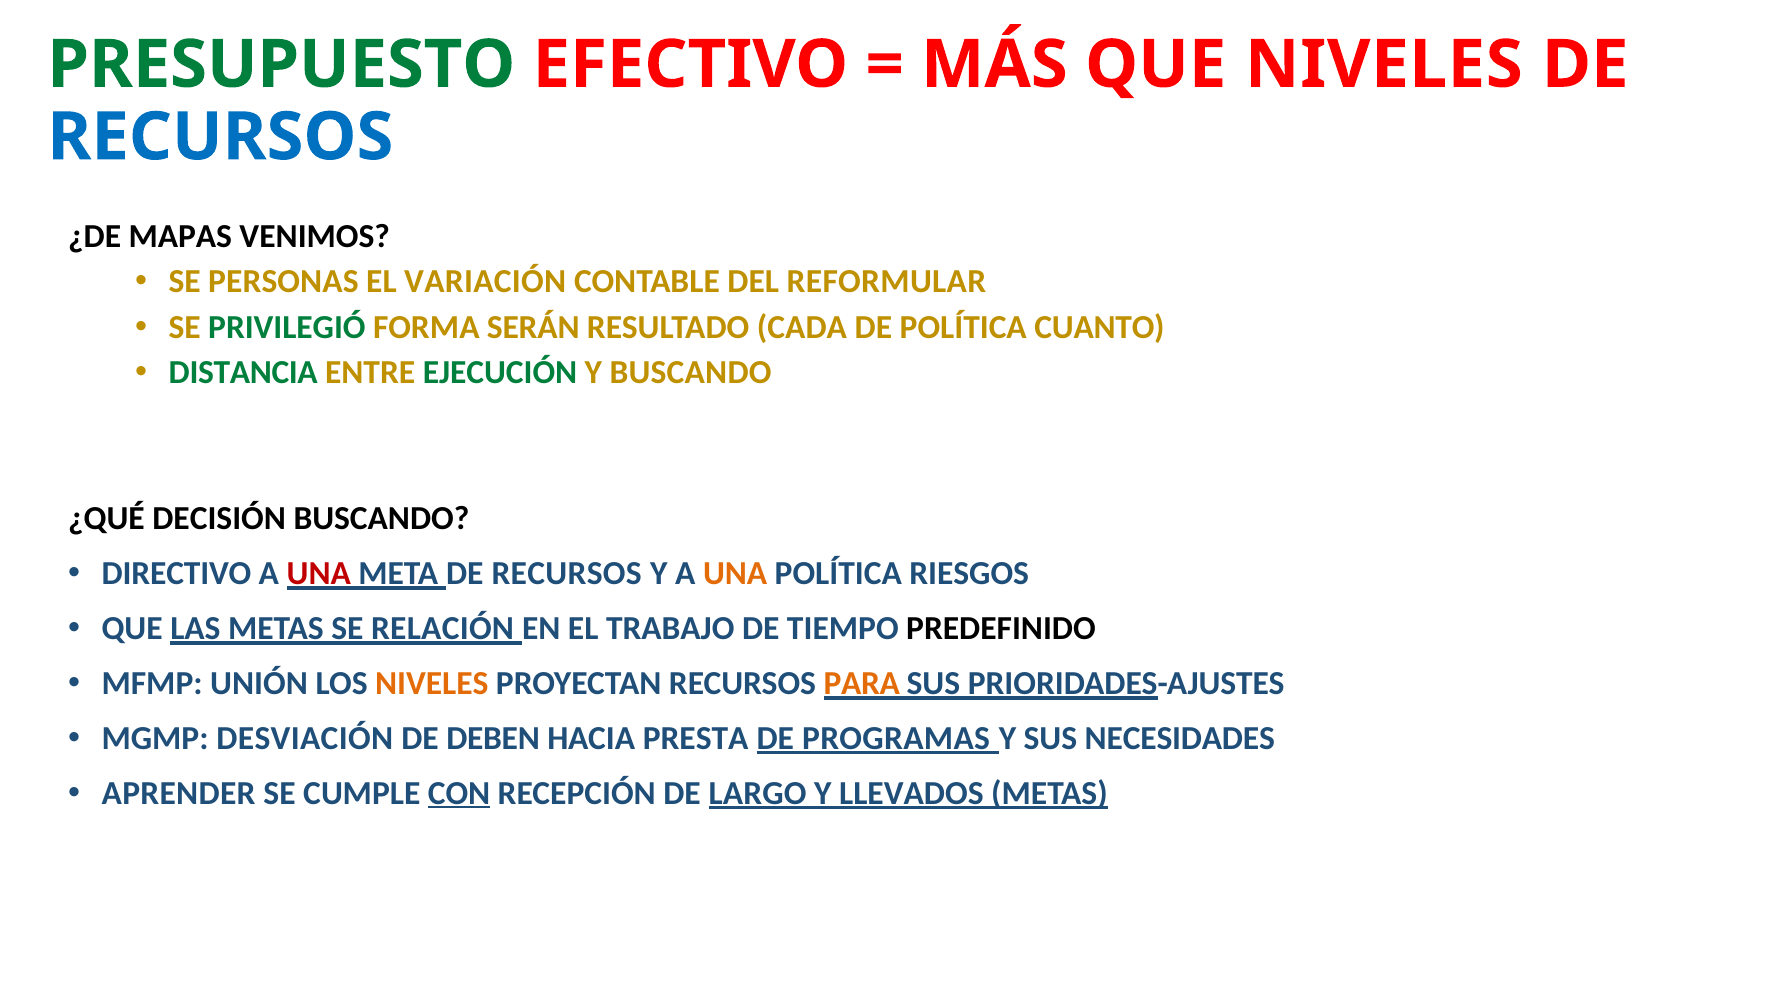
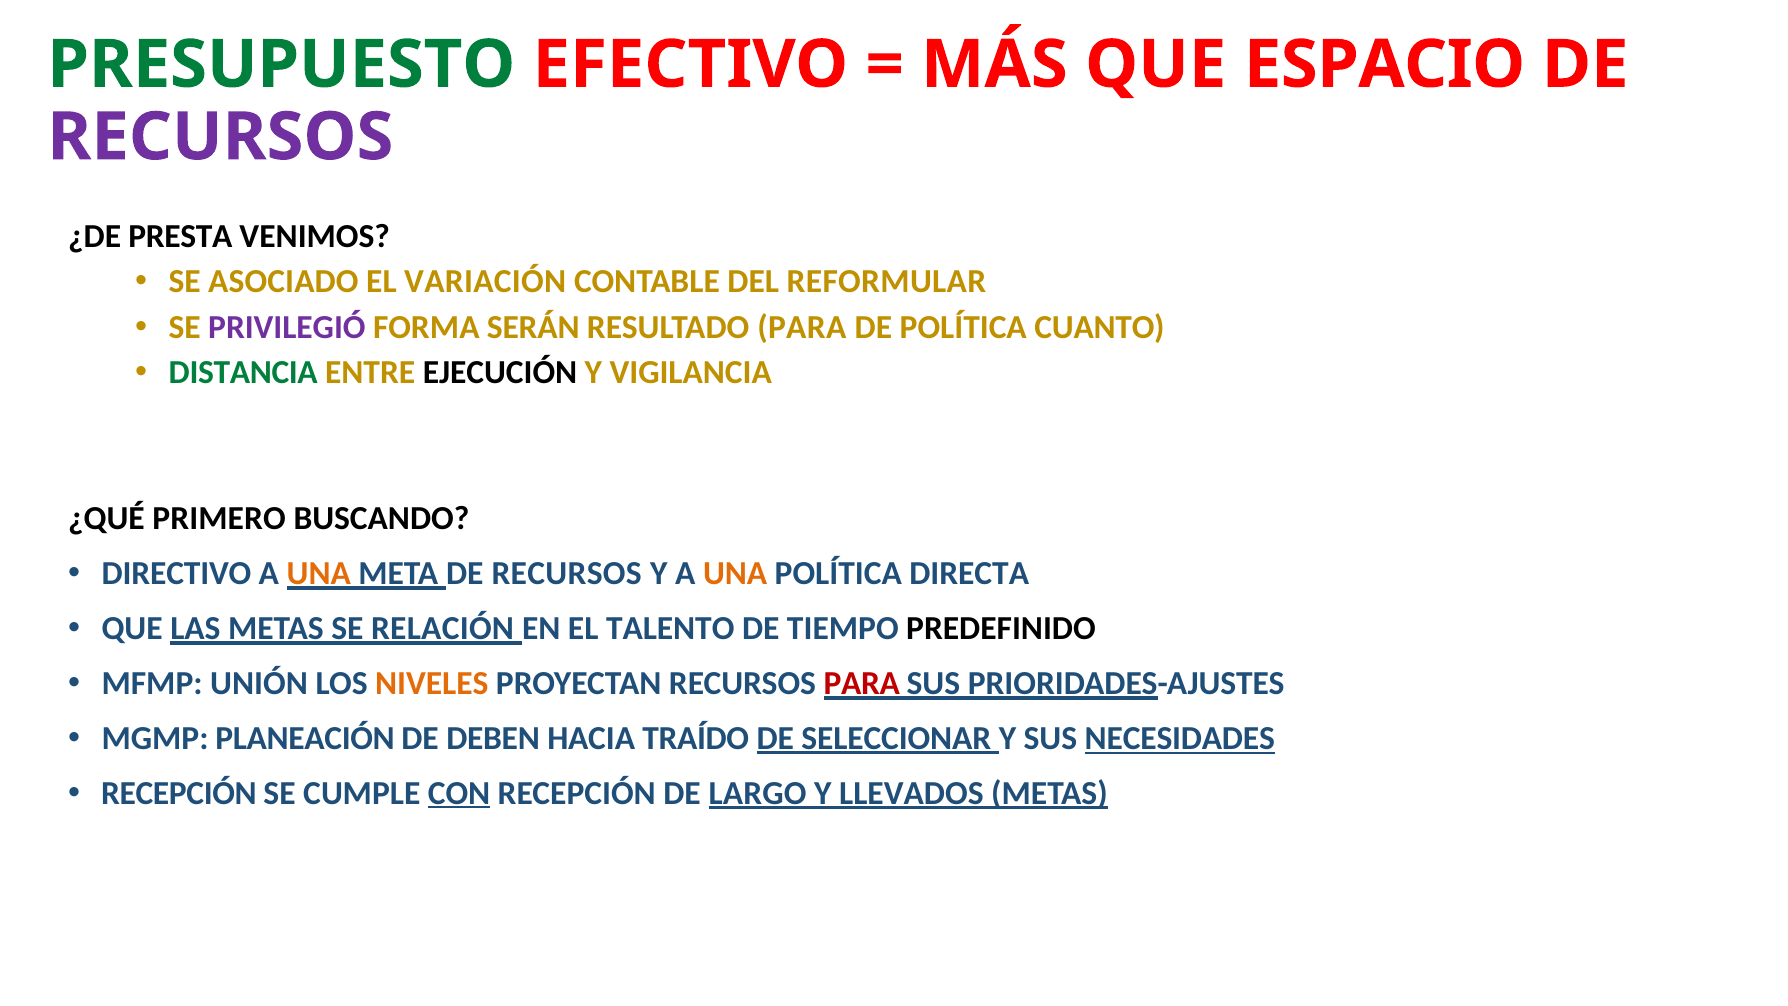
QUE NIVELES: NIVELES -> ESPACIO (1384, 65)
RECURSOS colour: blue -> purple (220, 137)
MAPAS: MAPAS -> PRESTA (180, 236)
PERSONAS: PERSONAS -> ASOCIADO (283, 282)
PRIVILEGIÓ colour: green -> purple (287, 327)
RESULTADO CADA: CADA -> PARA (802, 327)
EJECUCIÓN colour: green -> black (500, 373)
Y BUSCANDO: BUSCANDO -> VIGILANCIA (691, 373)
DECISIÓN: DECISIÓN -> PRIMERO (219, 519)
UNA colour: red -> orange (319, 573)
RIESGOS: RIESGOS -> DIRECTA (969, 573)
TRABAJO: TRABAJO -> TALENTO (670, 628)
PARA colour: orange -> red (862, 683)
DESVIACIÓN: DESVIACIÓN -> PLANEACIÓN (305, 738)
PRESTA: PRESTA -> TRAÍDO (696, 738)
PROGRAMAS: PROGRAMAS -> SELECCIONAR (896, 738)
NECESIDADES underline: none -> present (1180, 738)
APRENDER: APRENDER -> RECEPCIÓN (179, 793)
